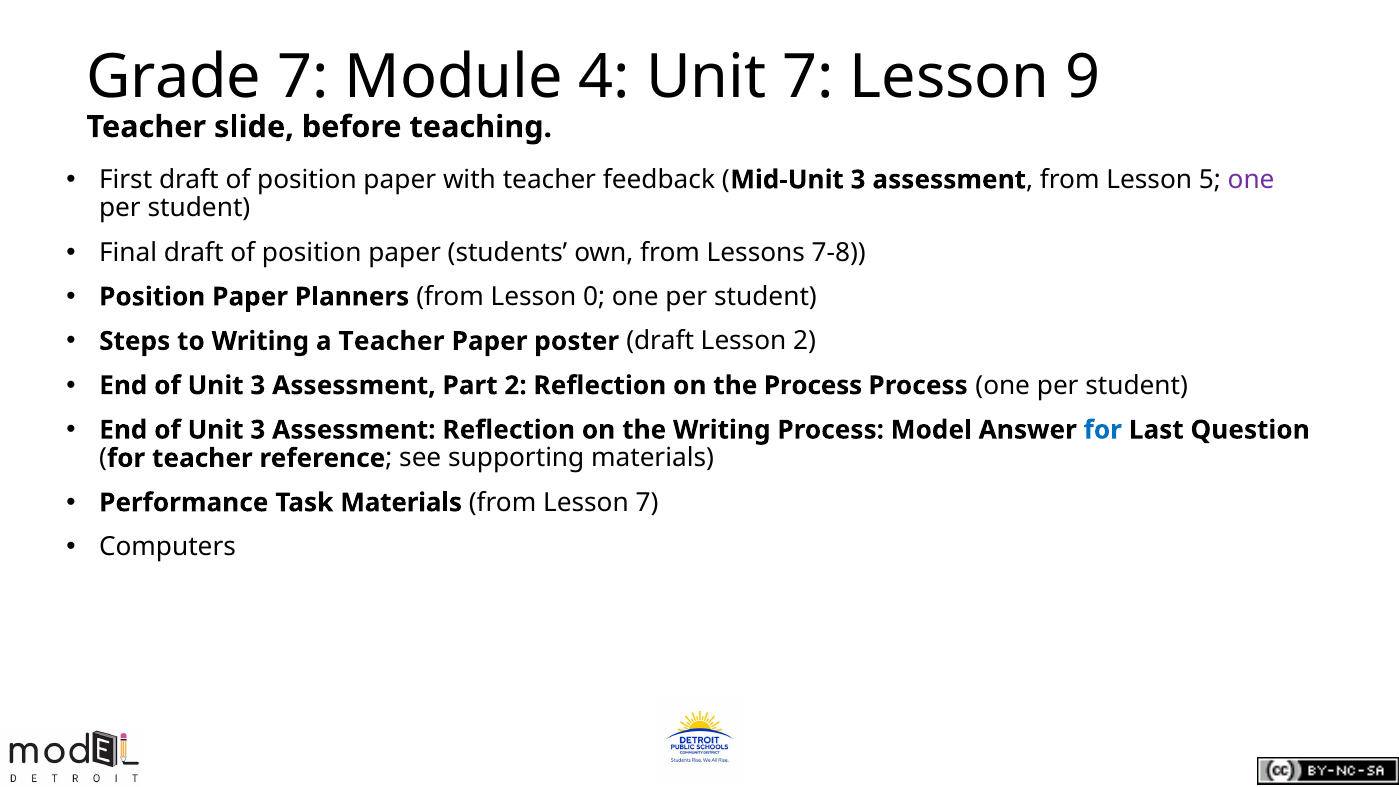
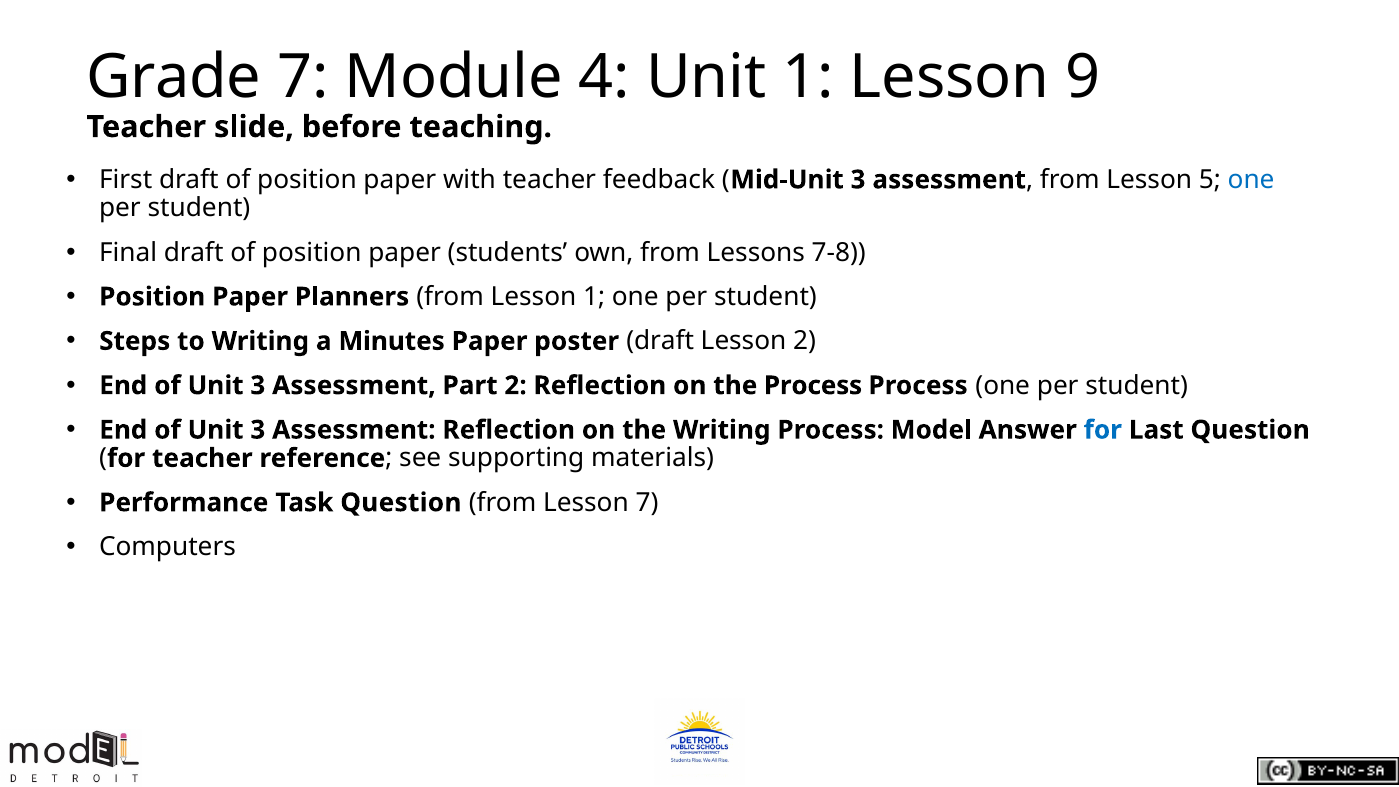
Unit 7: 7 -> 1 (808, 77)
one colour: purple -> blue (1251, 180)
Lesson 0: 0 -> 1 (594, 297)
a Teacher: Teacher -> Minutes (392, 341)
Task Materials: Materials -> Question (401, 503)
